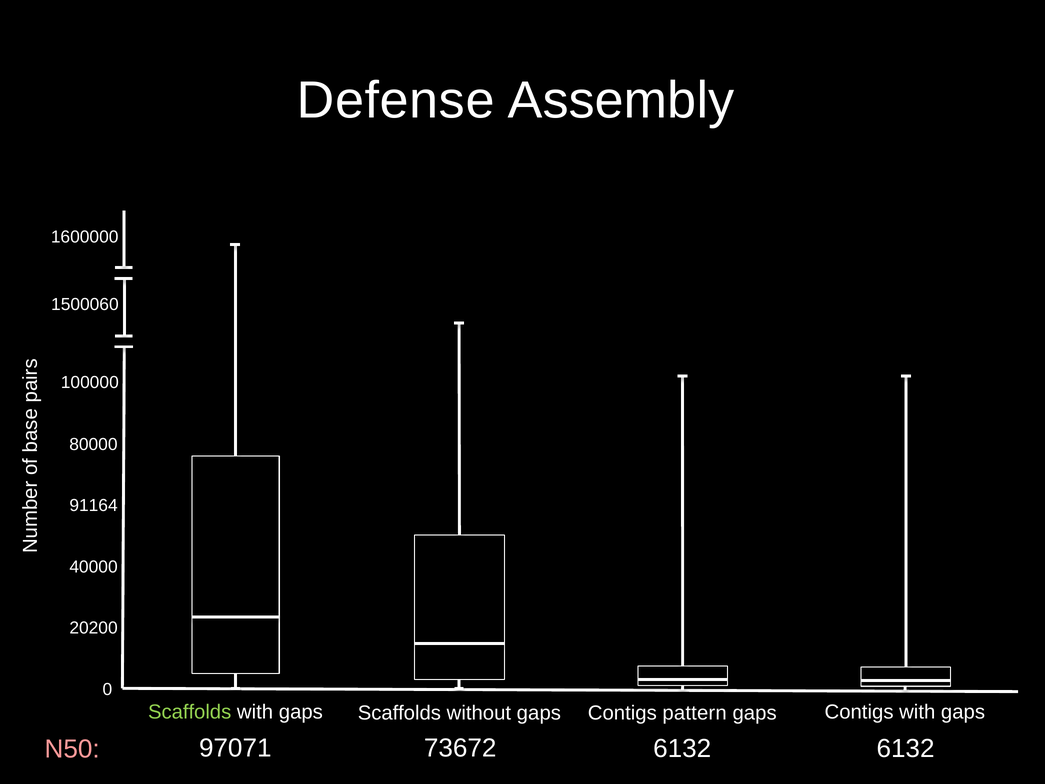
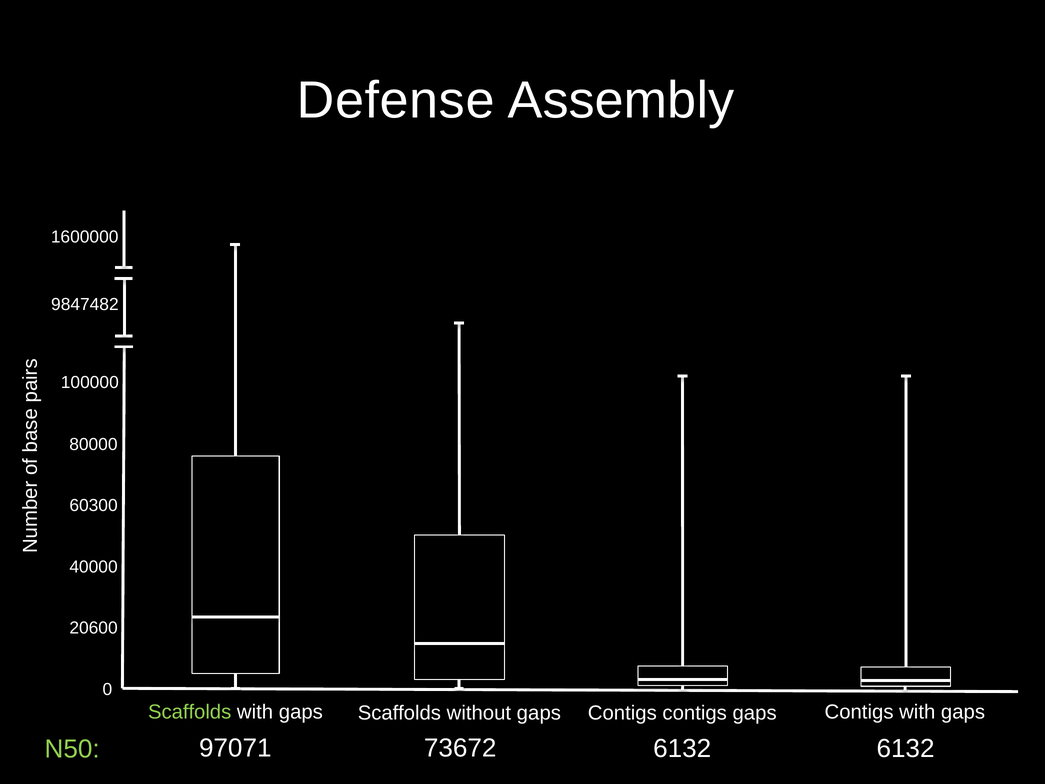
1500060: 1500060 -> 9847482 (85, 304)
91164: 91164 -> 60300 (94, 506)
20200: 20200 -> 20600 (94, 628)
Contigs pattern: pattern -> contigs (695, 713)
N50 colour: pink -> light green (72, 749)
